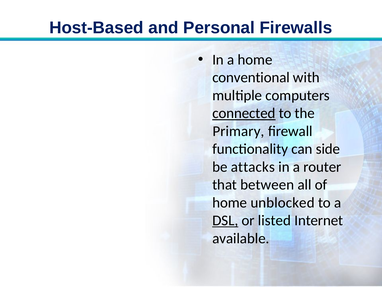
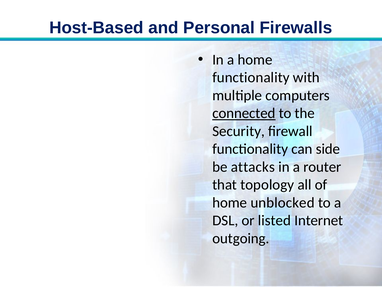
conventional: conventional -> functionality (251, 77)
Primary: Primary -> Security (238, 131)
between: between -> topology (267, 184)
DSL underline: present -> none (225, 220)
available: available -> outgoing (241, 238)
